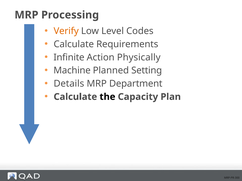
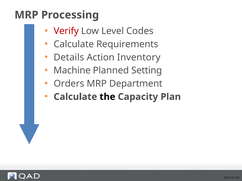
Verify colour: orange -> red (66, 31)
Infinite: Infinite -> Details (69, 57)
Physically: Physically -> Inventory (139, 57)
Details: Details -> Orders (69, 84)
